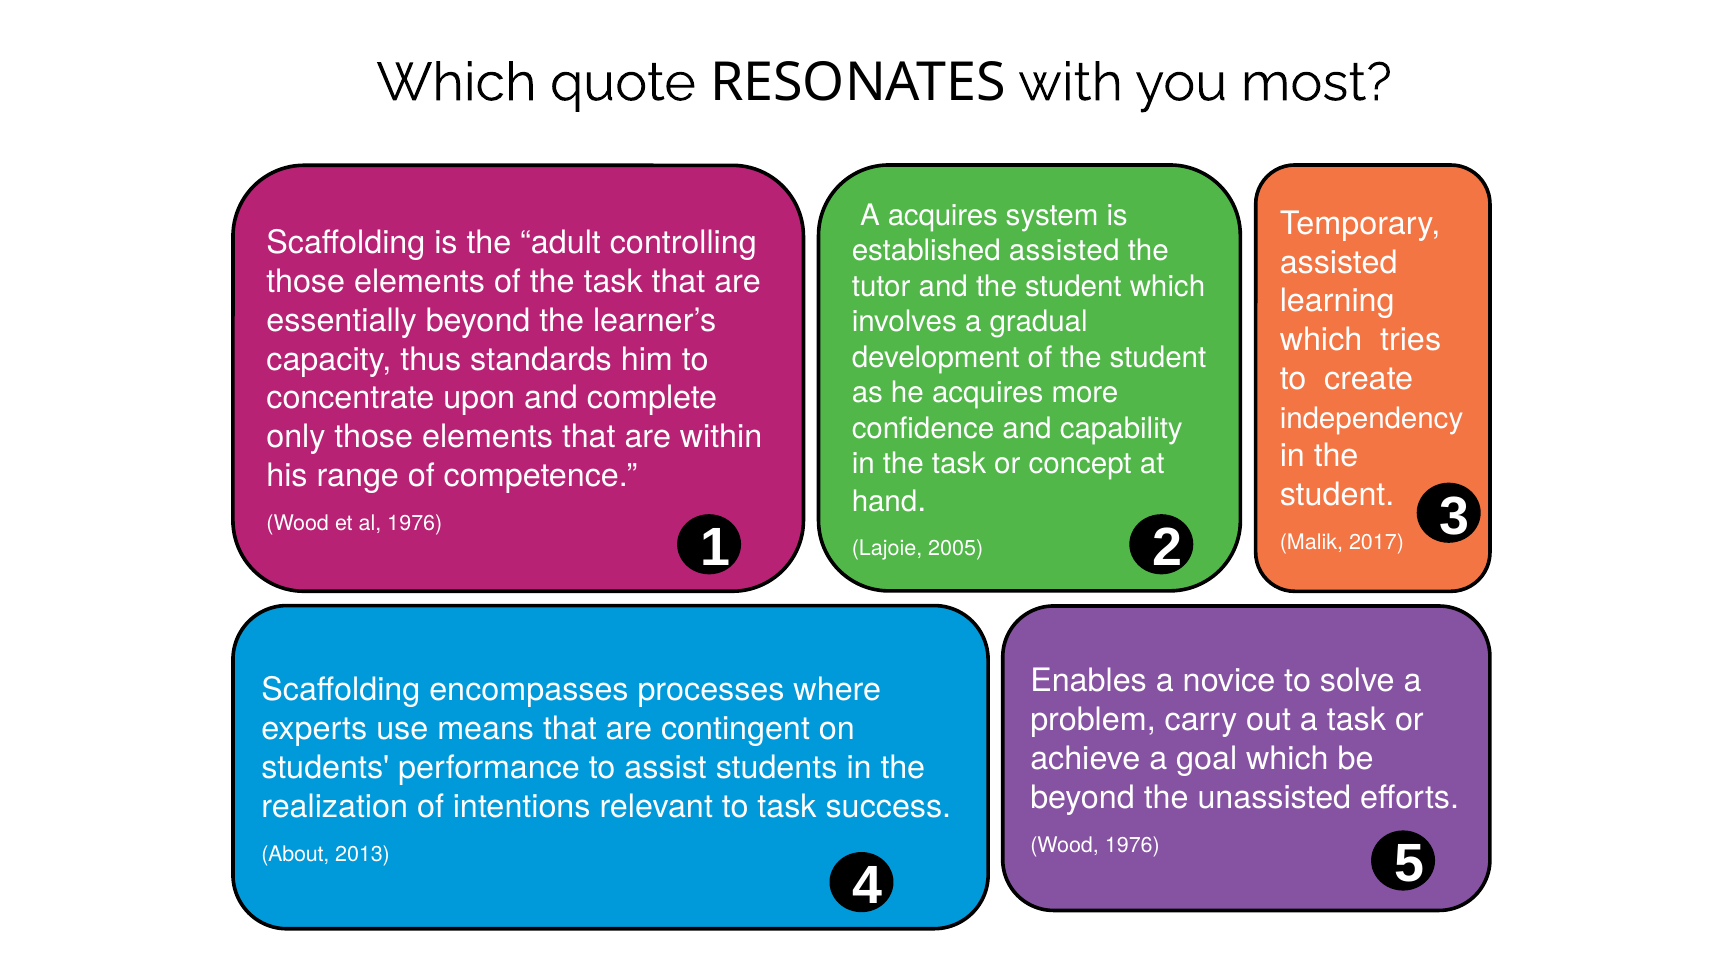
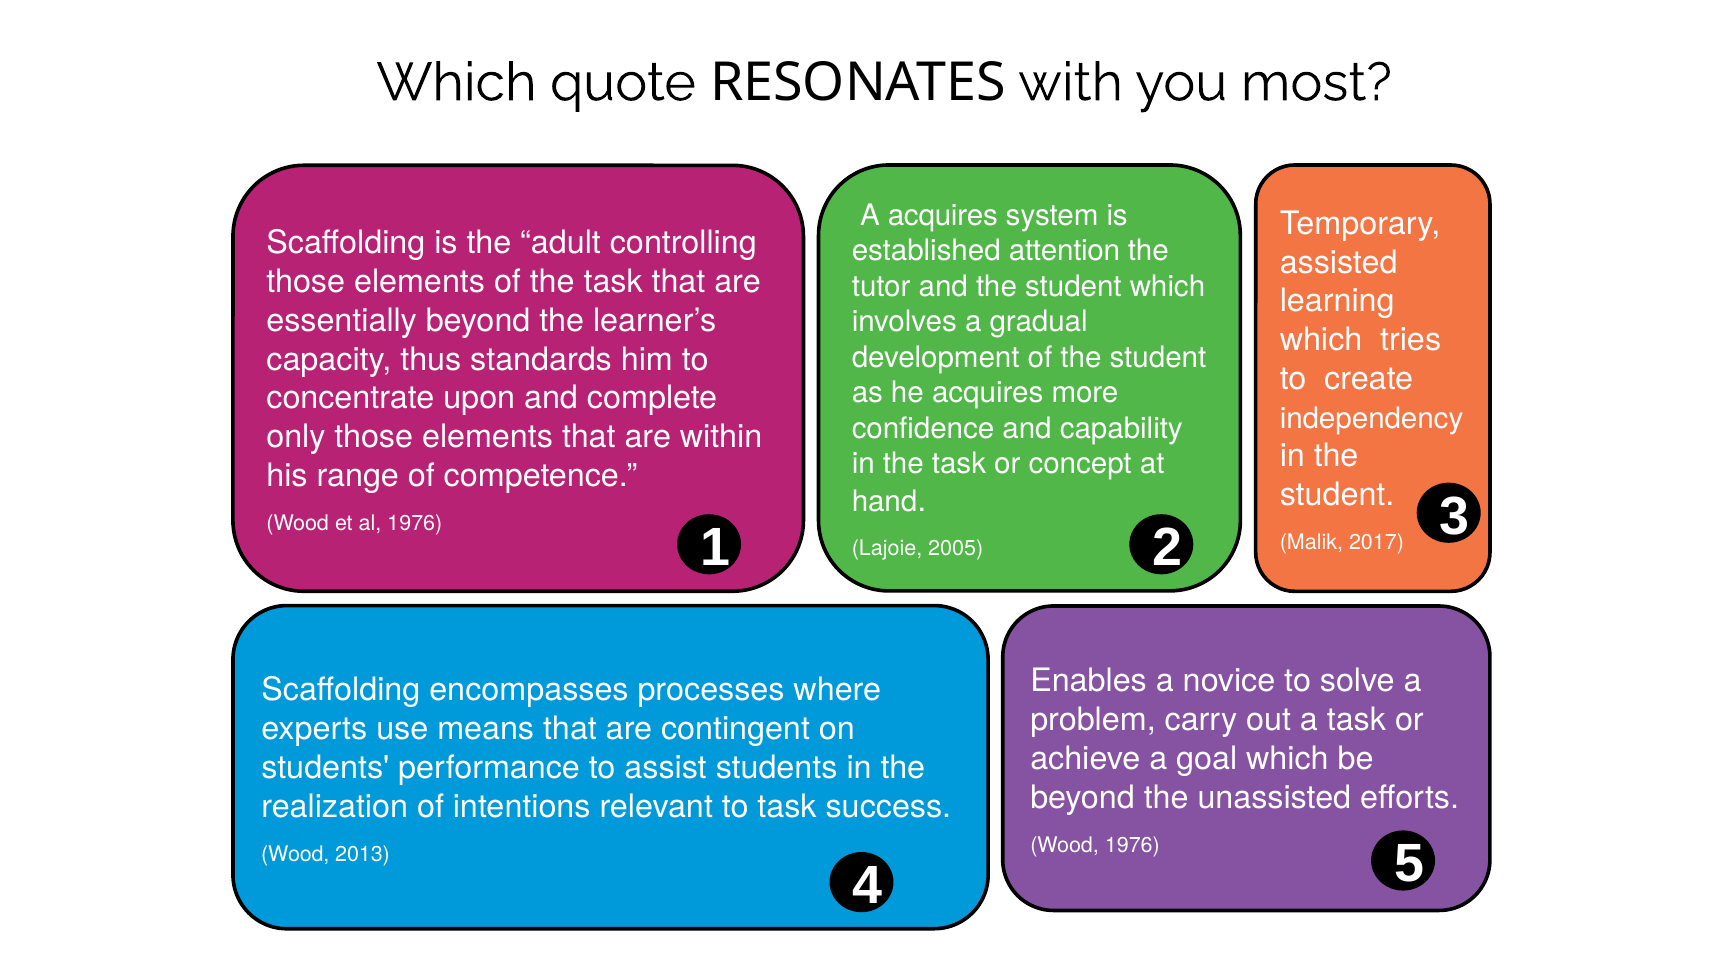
established assisted: assisted -> attention (1064, 251)
About: About -> Wood (295, 854)
